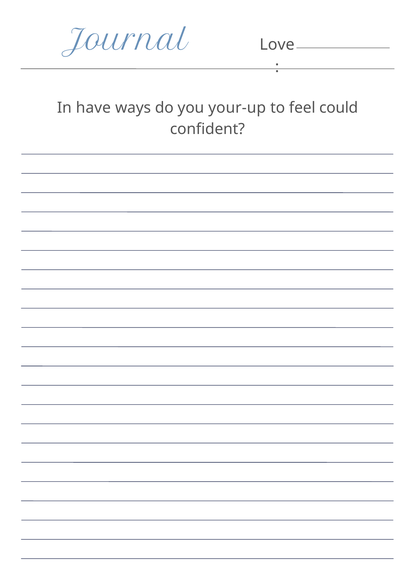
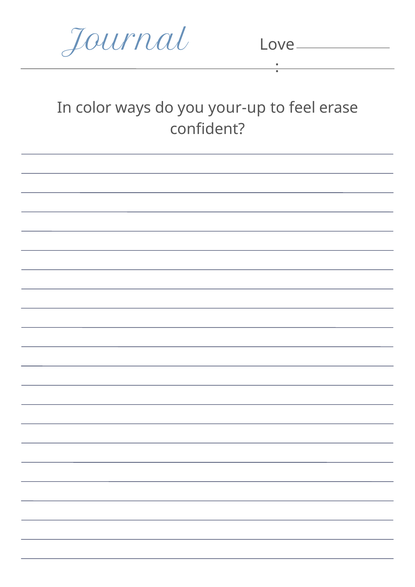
have: have -> color (94, 108)
could: could -> erase (339, 108)
